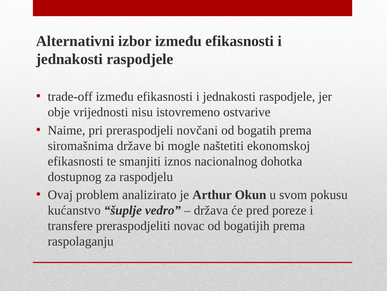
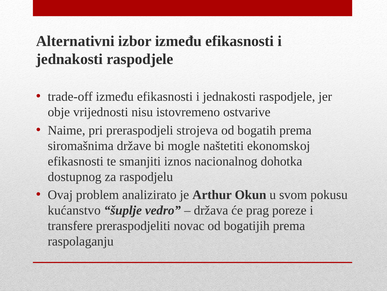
novčani: novčani -> strojeva (197, 130)
pred: pred -> prag (258, 210)
